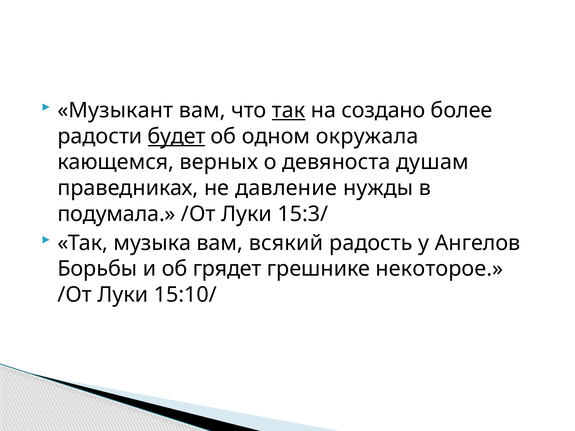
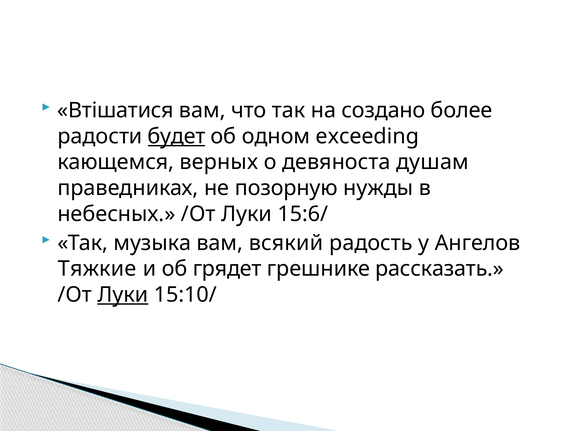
Музыкант: Музыкант -> Втішатися (116, 110)
так underline: present -> none (289, 110)
окружала: окружала -> exceeding (367, 136)
давление: давление -> позорную (286, 188)
подумала: подумала -> небесных (116, 214)
15:3/: 15:3/ -> 15:6/ (303, 214)
Борьбы: Борьбы -> Тяжкие (97, 269)
некоторое: некоторое -> рассказать (440, 269)
Луки underline: none -> present (123, 295)
